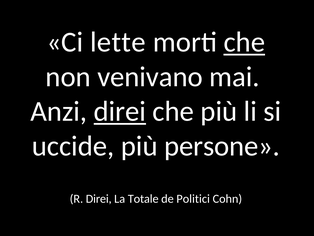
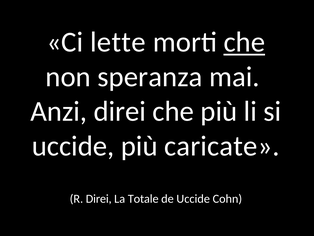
venivano: venivano -> speranza (150, 77)
direi underline: present -> none (120, 111)
persone: persone -> caricate (222, 146)
de Politici: Politici -> Uccide (193, 199)
